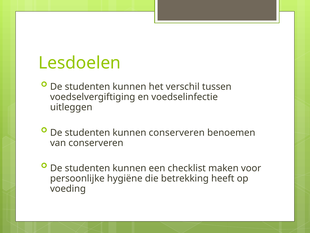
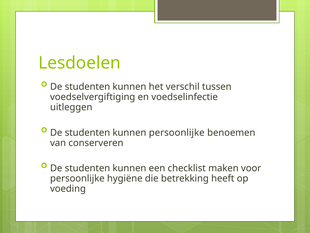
kunnen conserveren: conserveren -> persoonlijke (177, 132)
